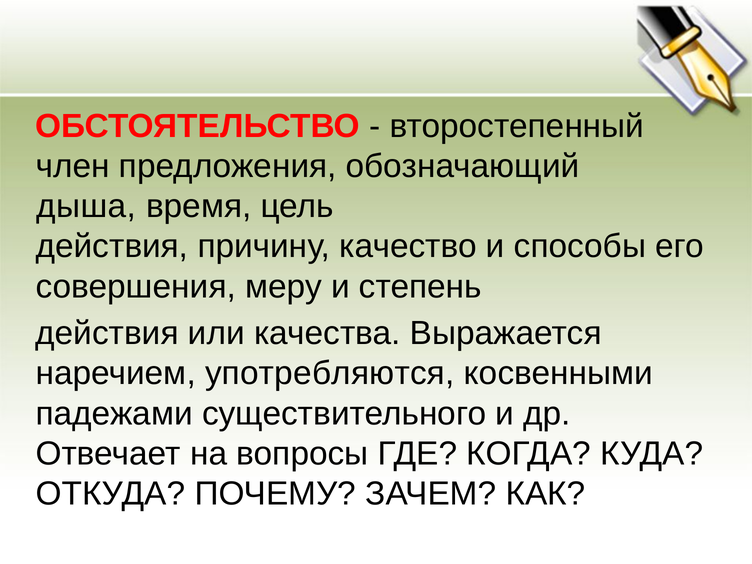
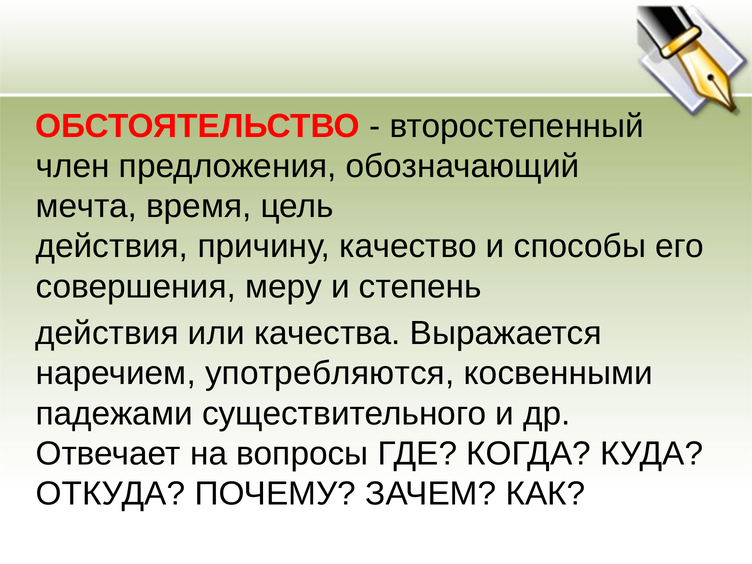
дыша: дыша -> мечта (86, 206)
